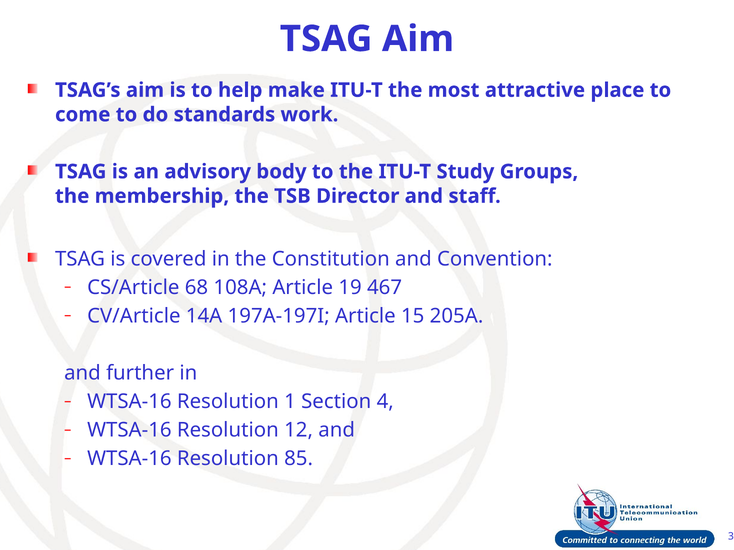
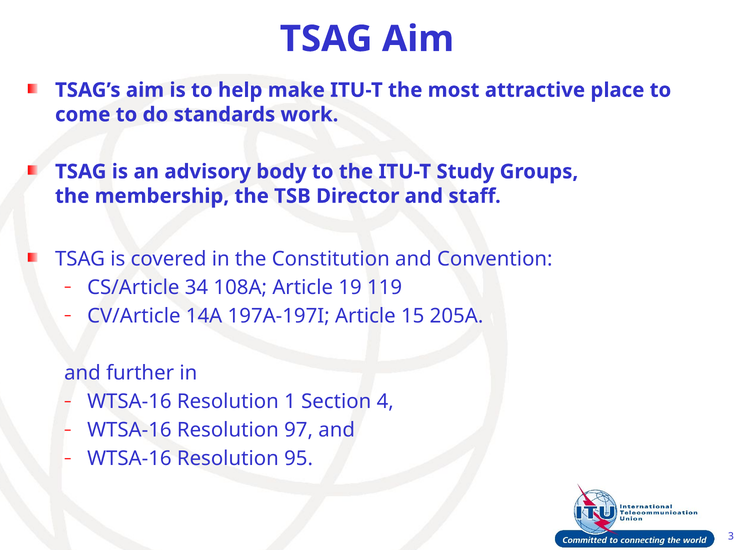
68: 68 -> 34 (196, 288)
467: 467 -> 119 (385, 288)
12: 12 -> 97 (299, 430)
85: 85 -> 95 (299, 459)
